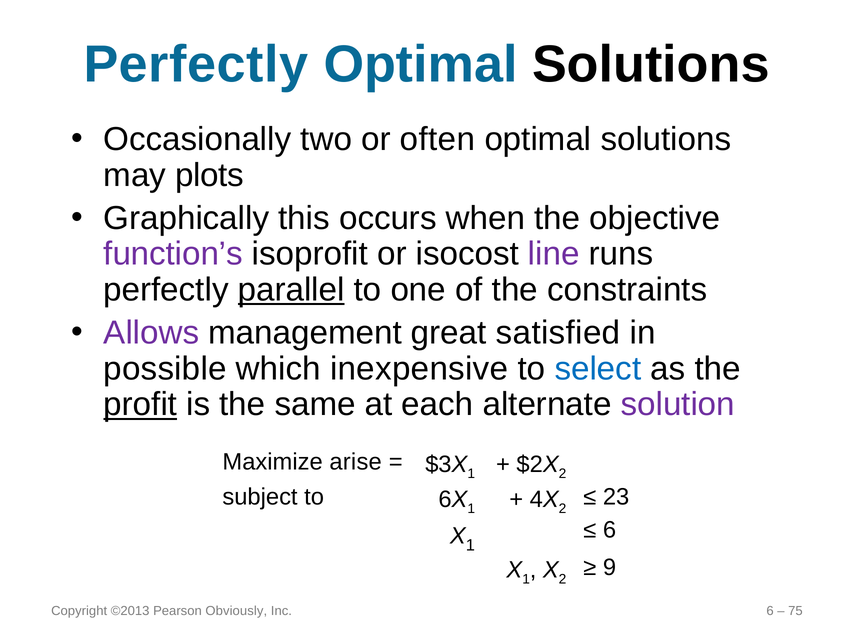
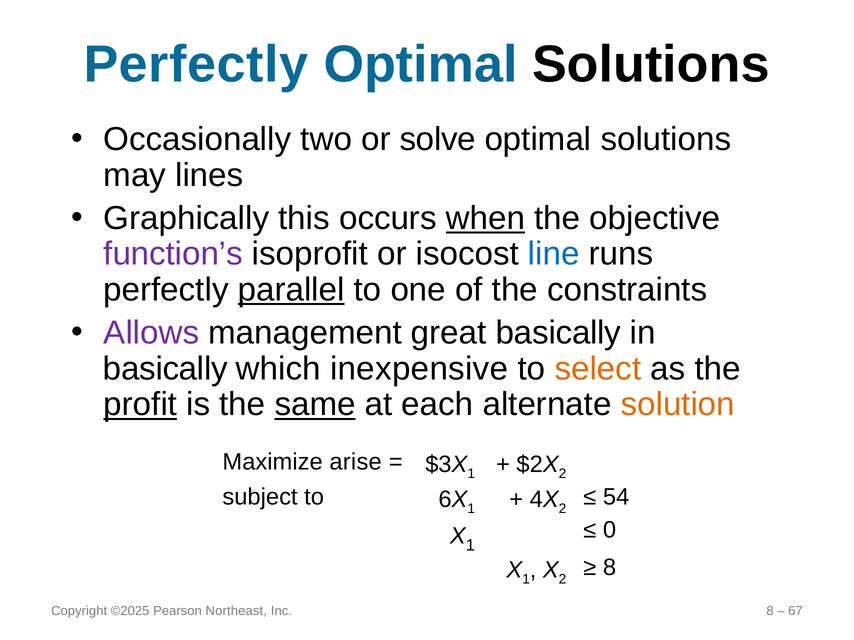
often: often -> solve (438, 139)
plots: plots -> lines (209, 175)
when underline: none -> present (485, 218)
line colour: purple -> blue (554, 254)
great satisfied: satisfied -> basically (558, 333)
possible: possible -> basically (165, 369)
select colour: blue -> orange (598, 369)
same underline: none -> present (315, 405)
solution colour: purple -> orange (678, 405)
23: 23 -> 54 (616, 497)
6: 6 -> 0 (610, 530)
9: 9 -> 8 (610, 568)
©2013: ©2013 -> ©2025 (130, 612)
Obviously: Obviously -> Northeast (236, 612)
Inc 6: 6 -> 8 (770, 612)
75: 75 -> 67 (795, 612)
